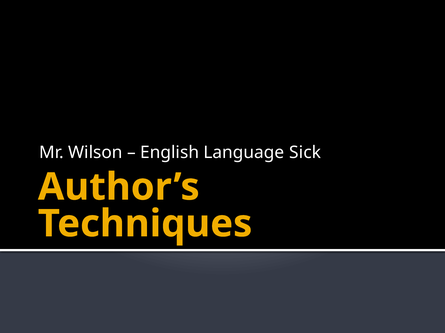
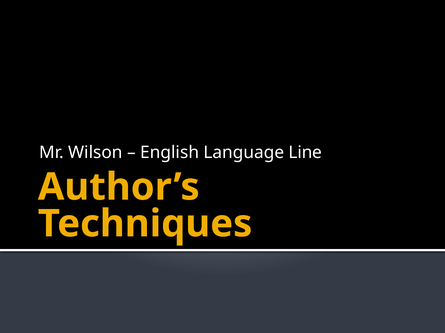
Sick: Sick -> Line (305, 153)
